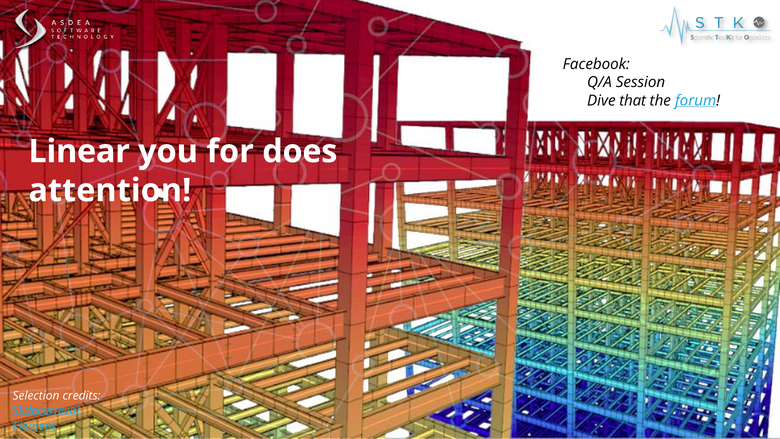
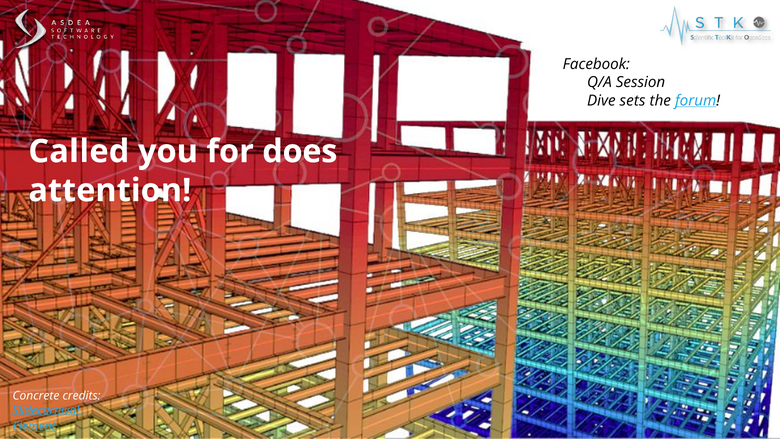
that: that -> sets (633, 101)
Linear: Linear -> Called (79, 151)
Selection: Selection -> Concrete (36, 396)
